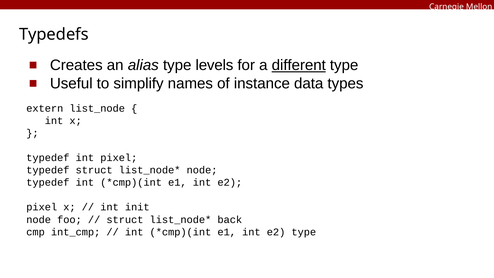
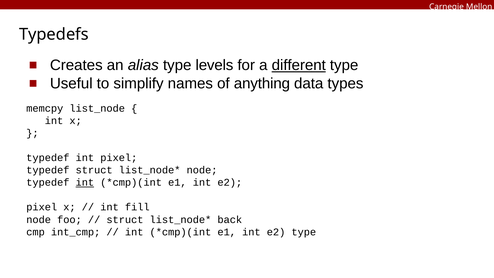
instance: instance -> anything (262, 83)
extern: extern -> memcpy (45, 108)
int underline: none -> present (85, 182)
init: init -> fill (137, 207)
